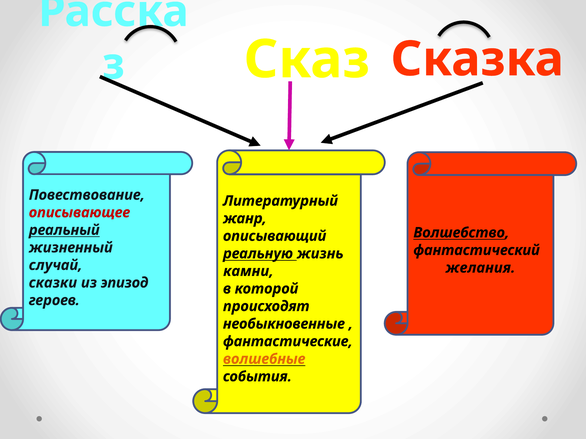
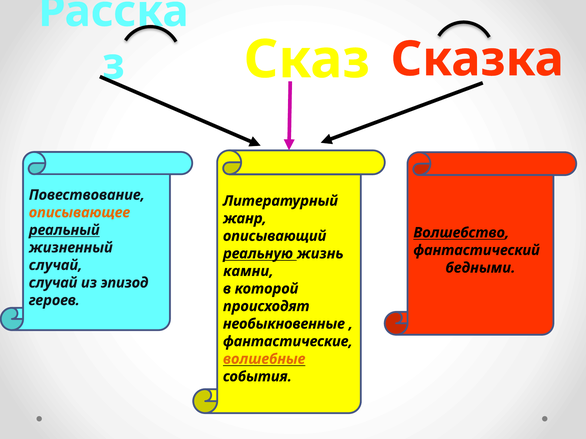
описывающее colour: red -> orange (79, 213)
желания: желания -> бедными (480, 268)
сказки: сказки -> случай (53, 283)
